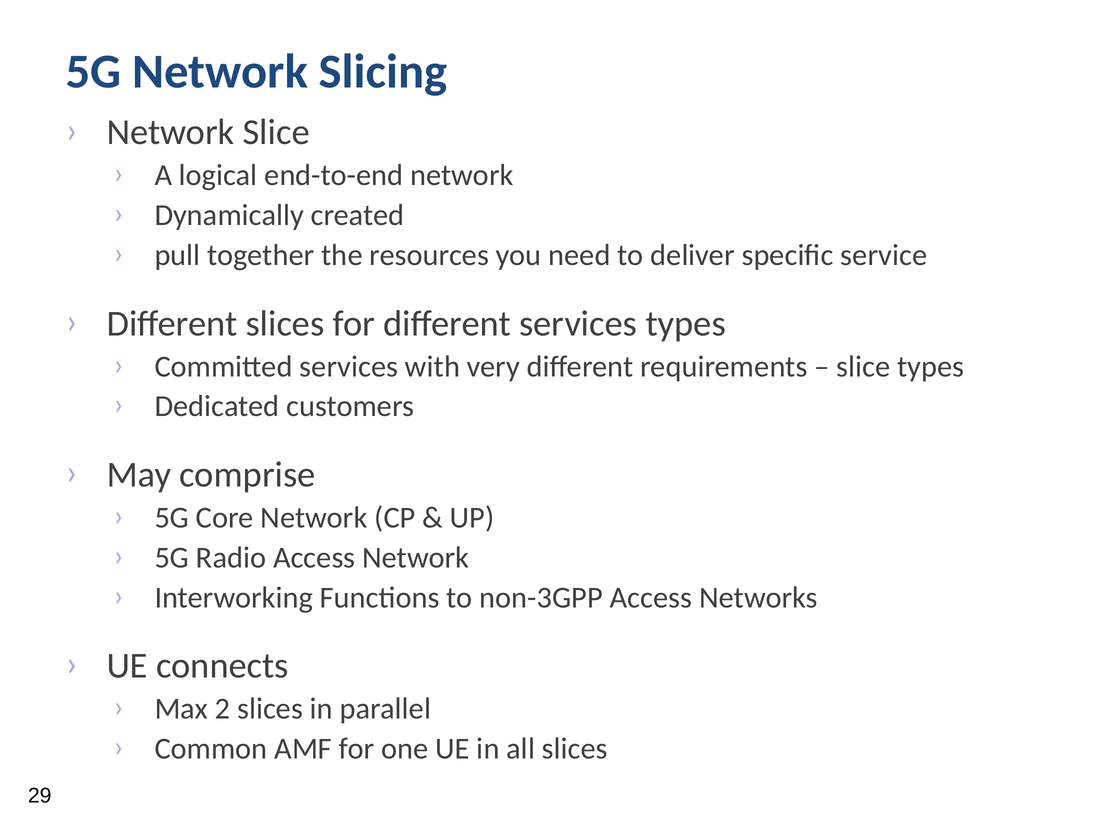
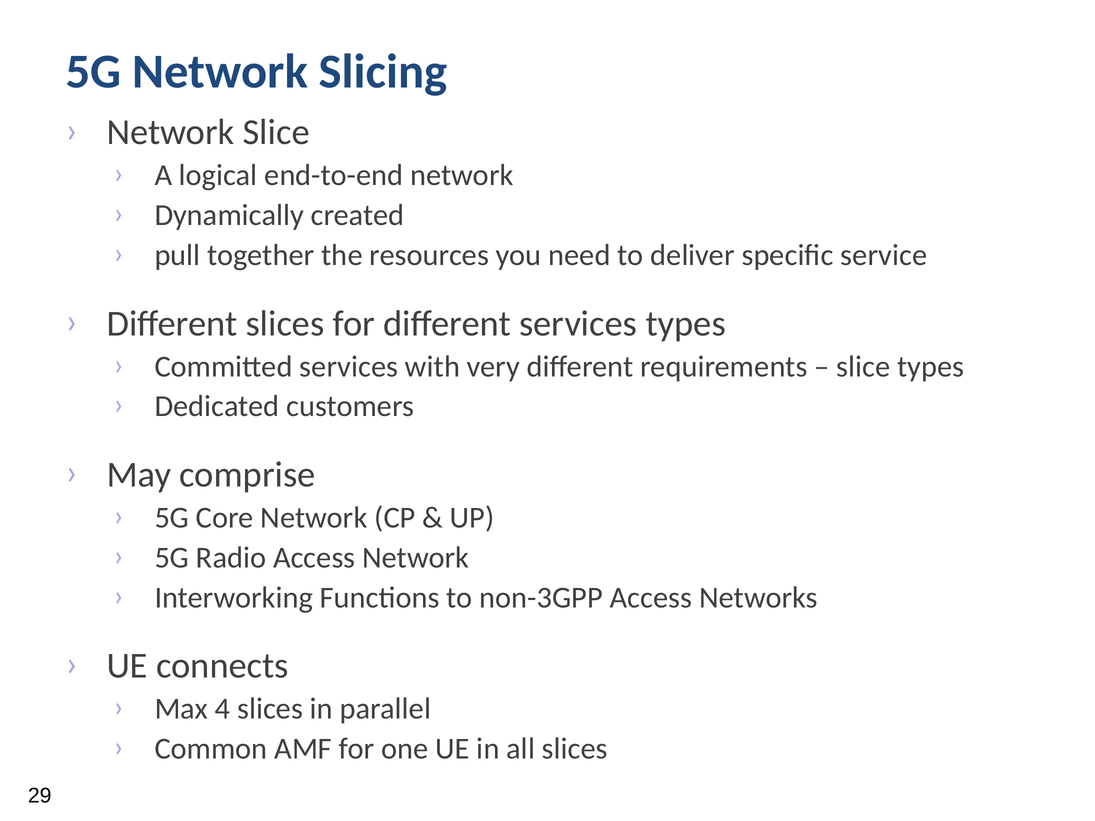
2: 2 -> 4 (223, 709)
